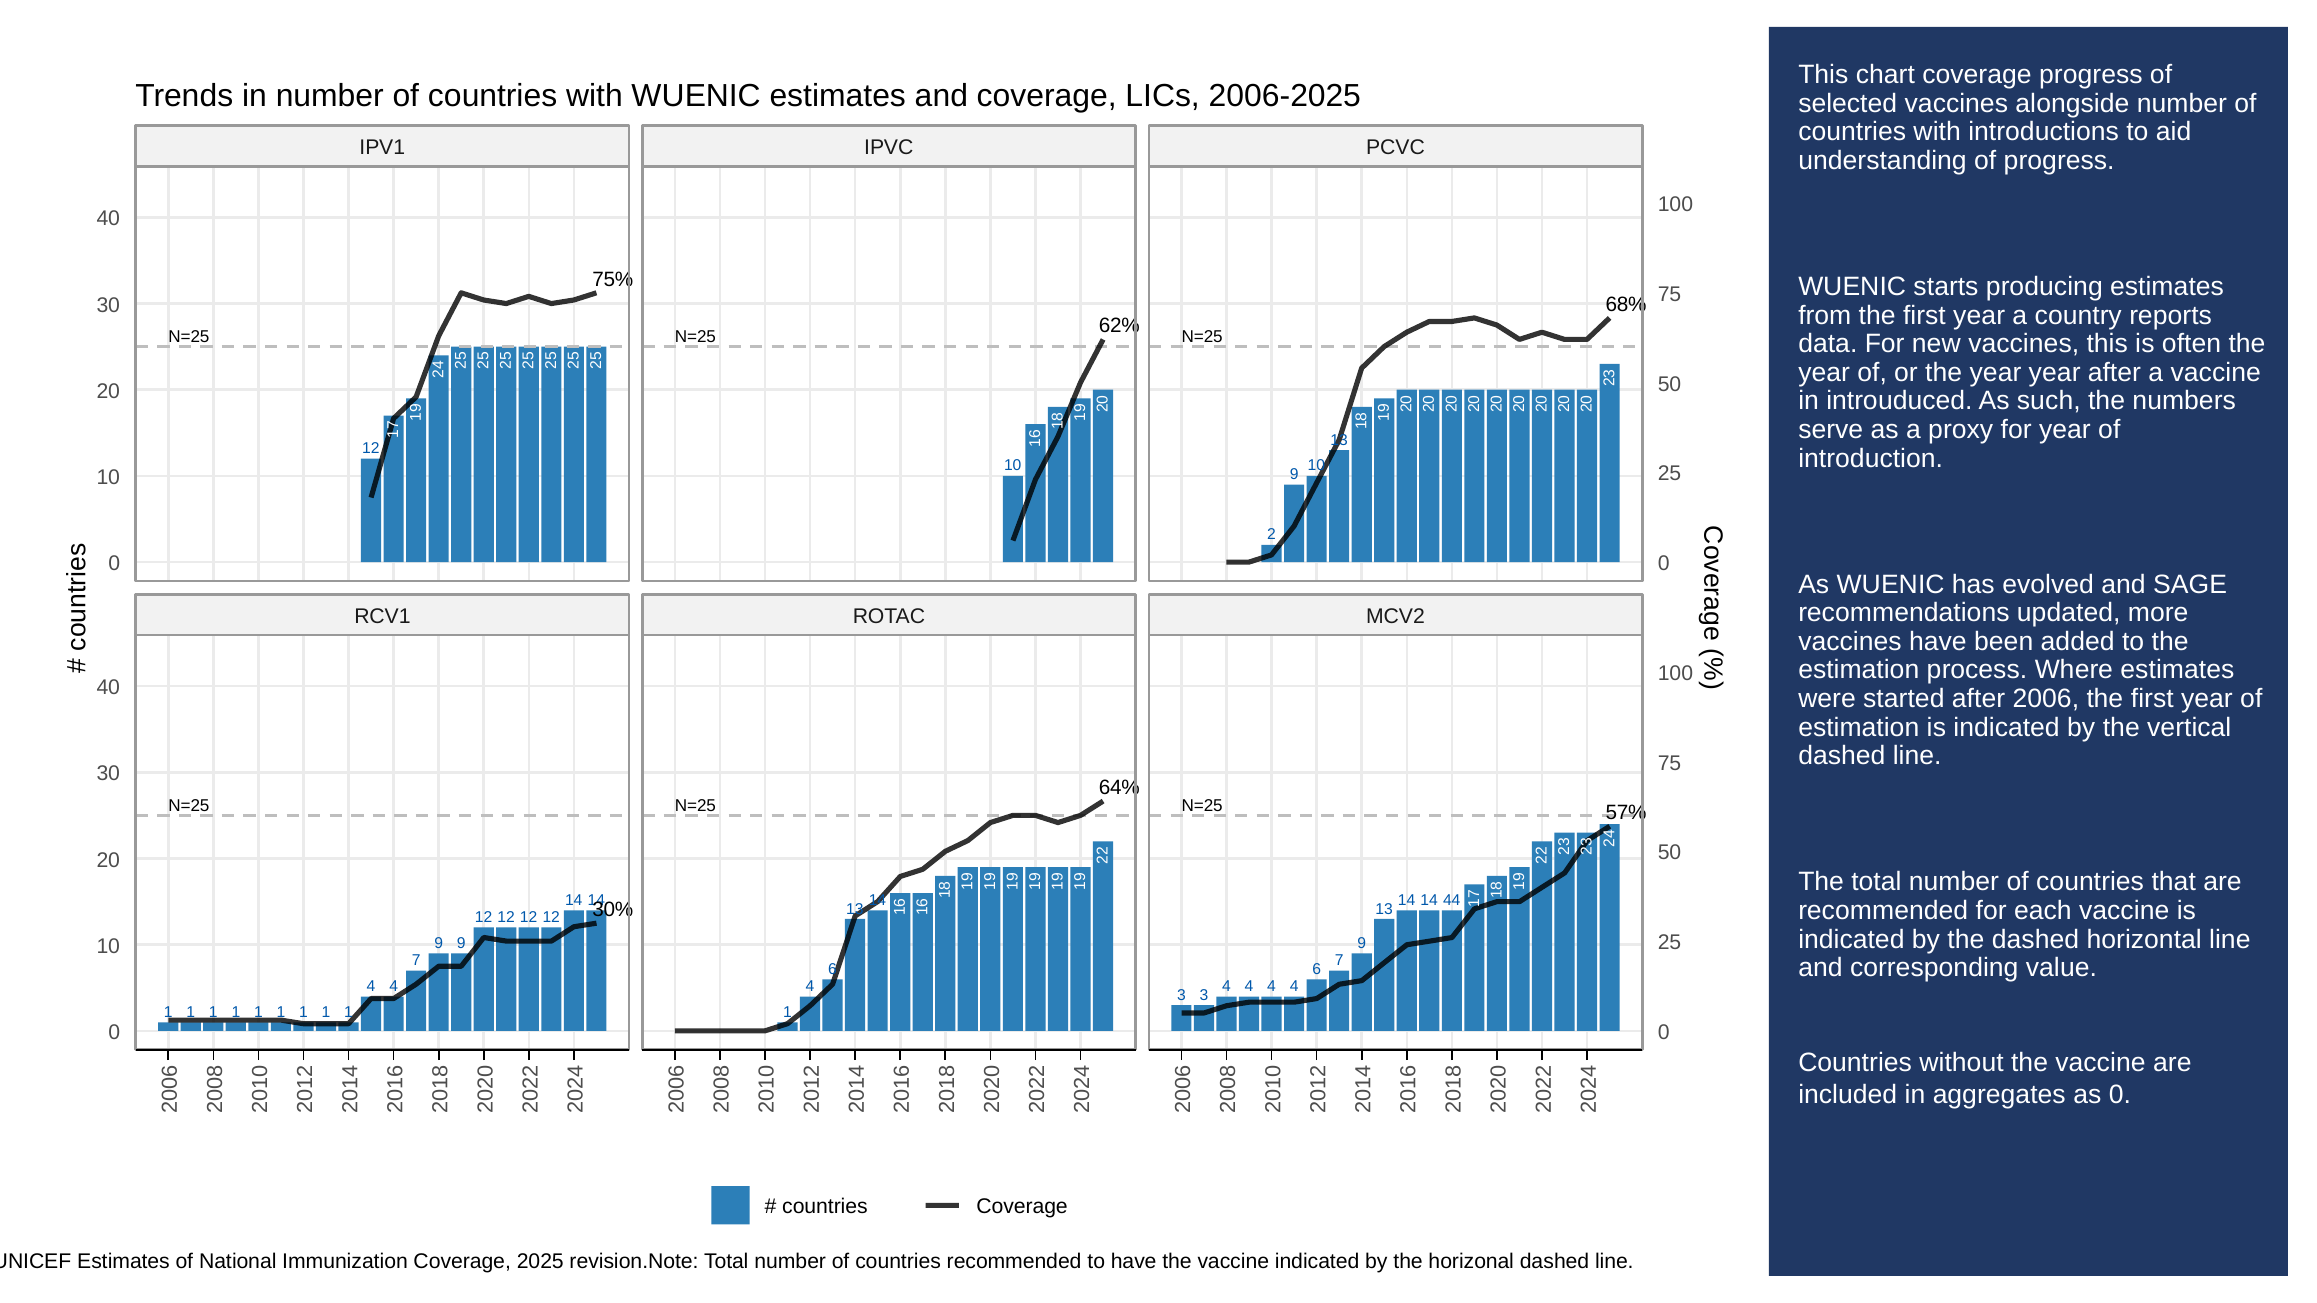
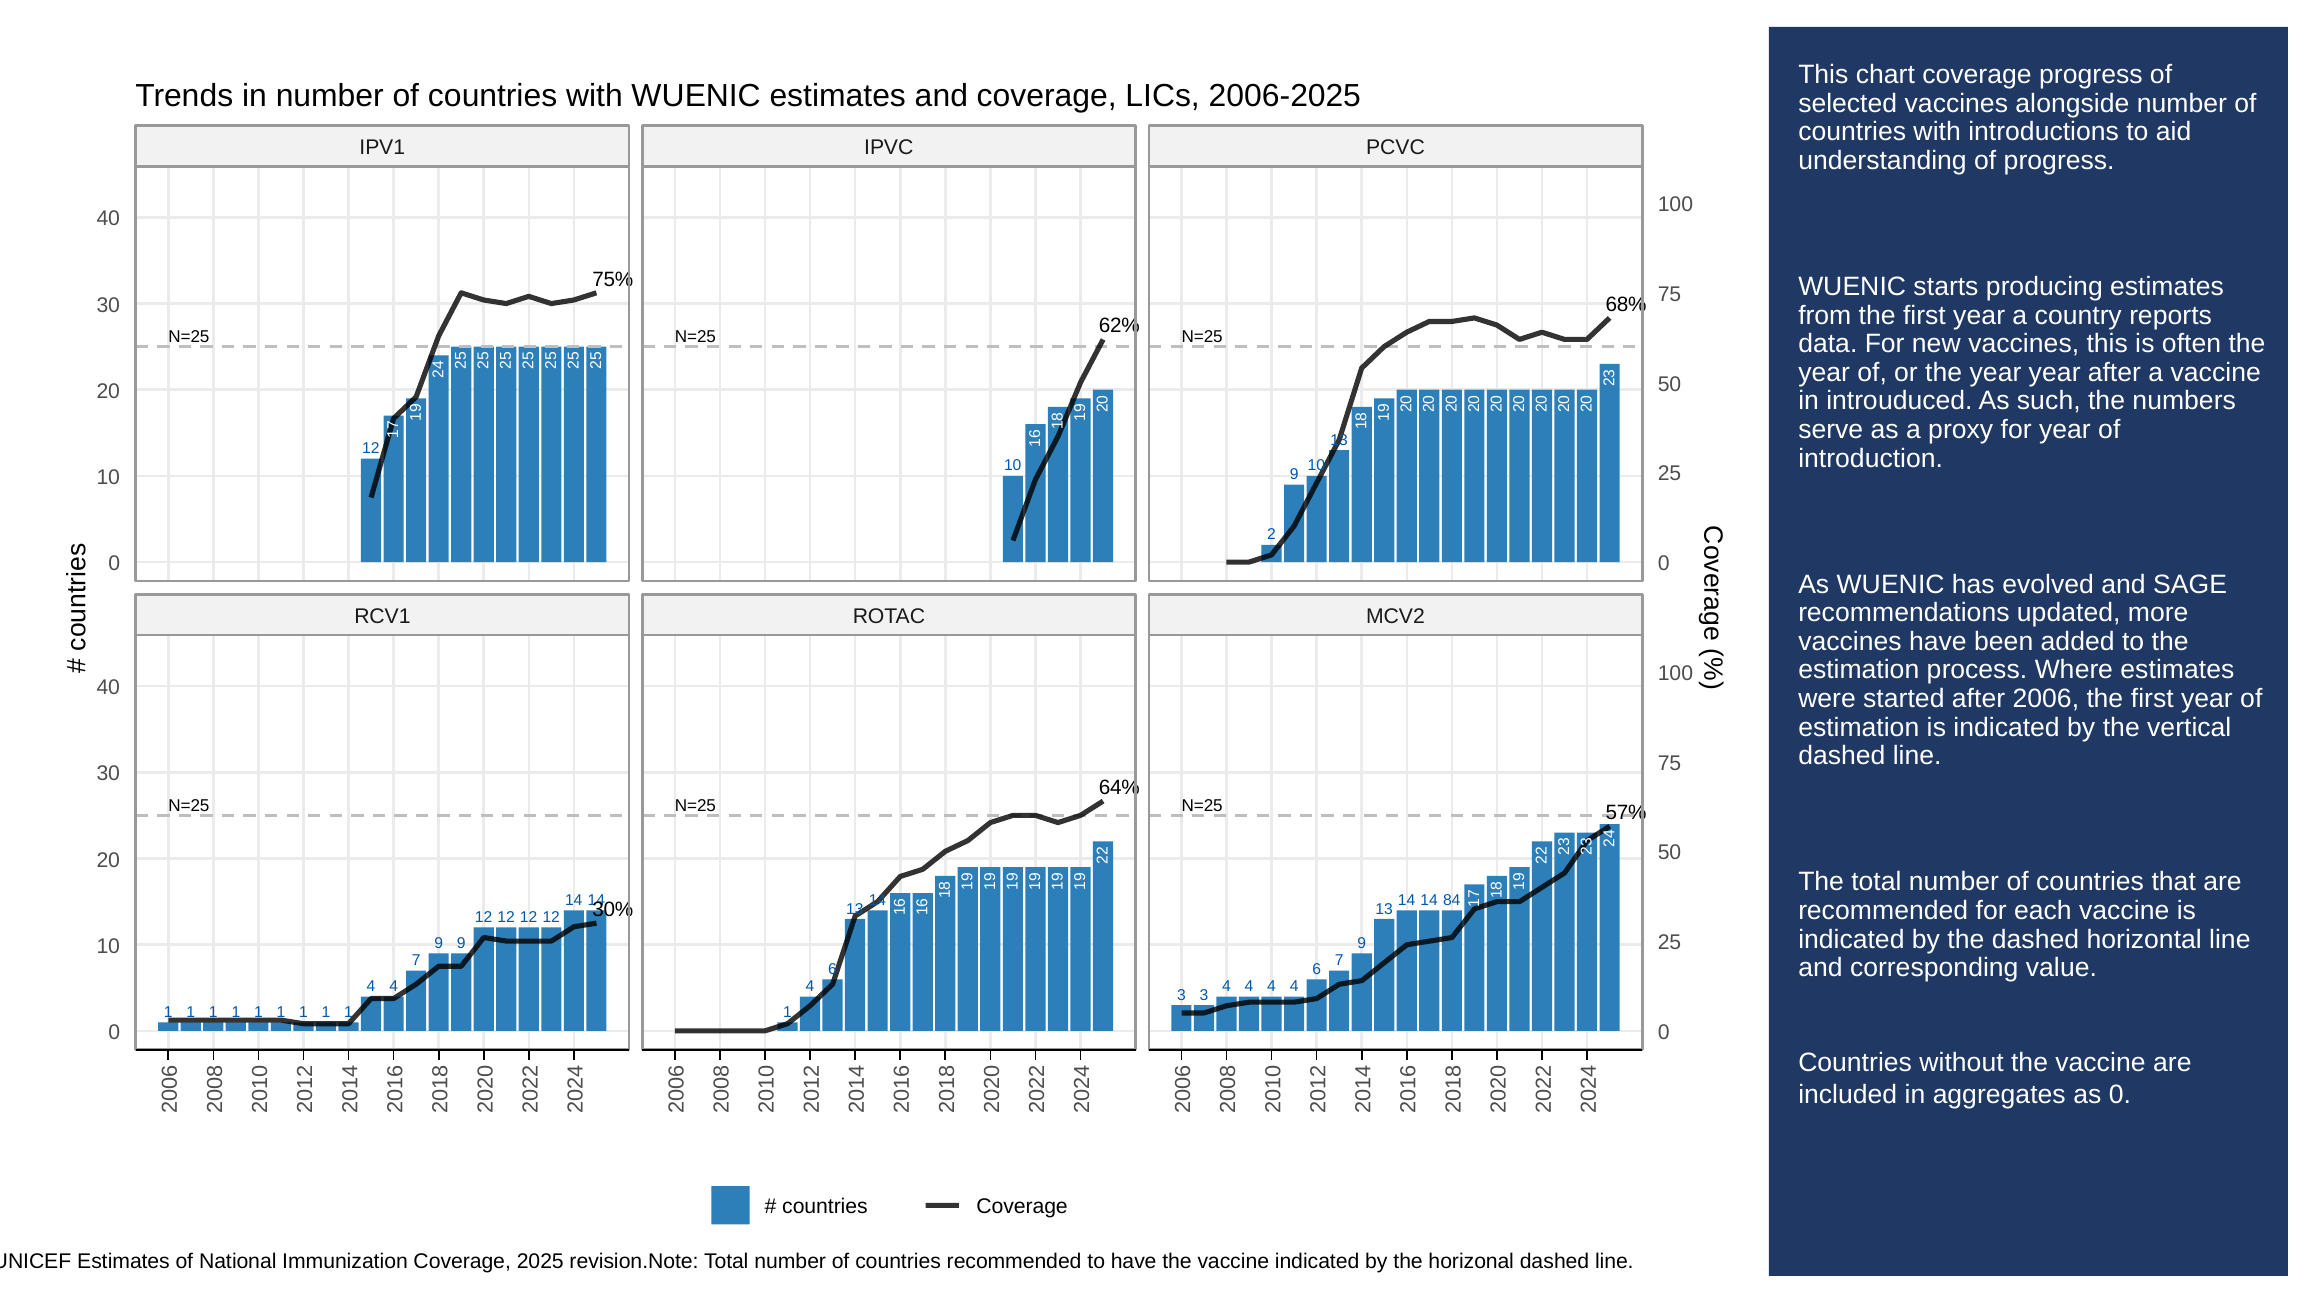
44: 44 -> 84 (1452, 900)
